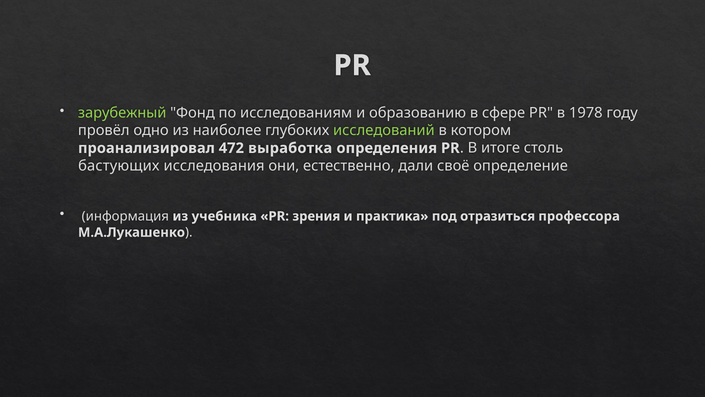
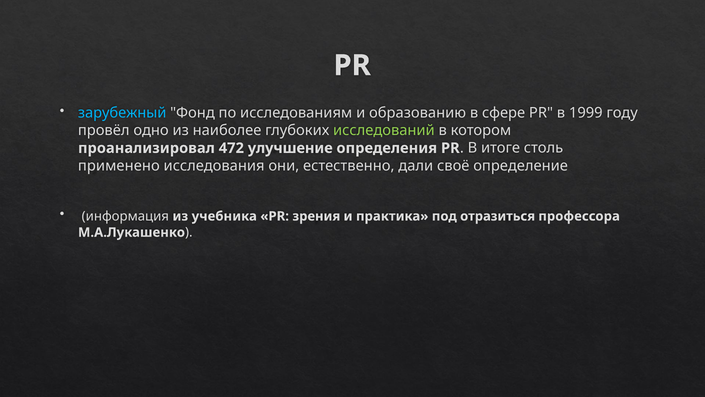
зарубежный colour: light green -> light blue (122, 113)
1978: 1978 -> 1999 (586, 113)
выработка: выработка -> улучшение (290, 148)
бастующих: бастующих -> применено (119, 166)
